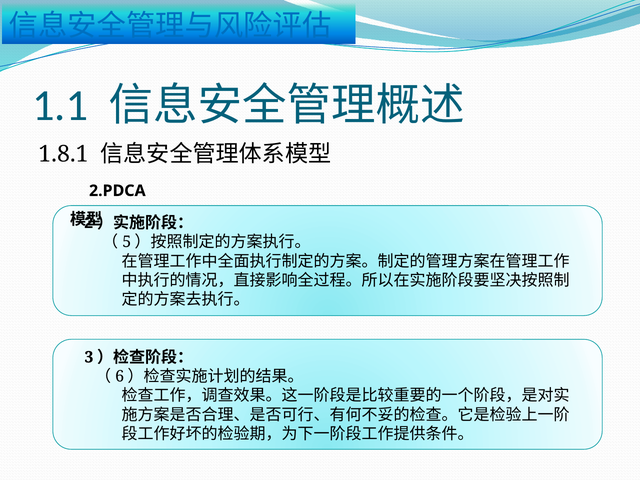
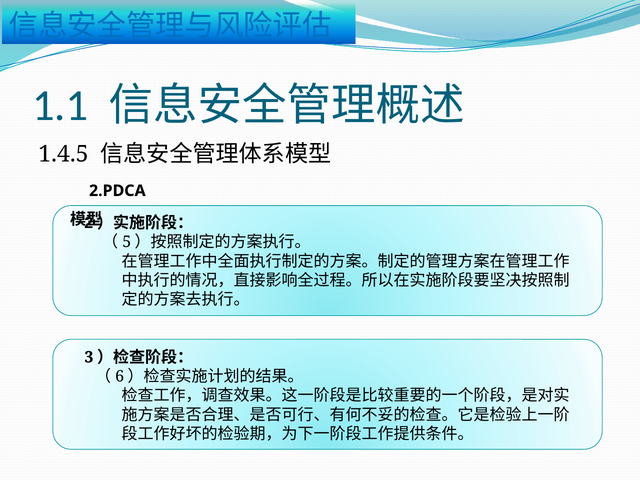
1.8.1: 1.8.1 -> 1.4.5 (63, 154)
